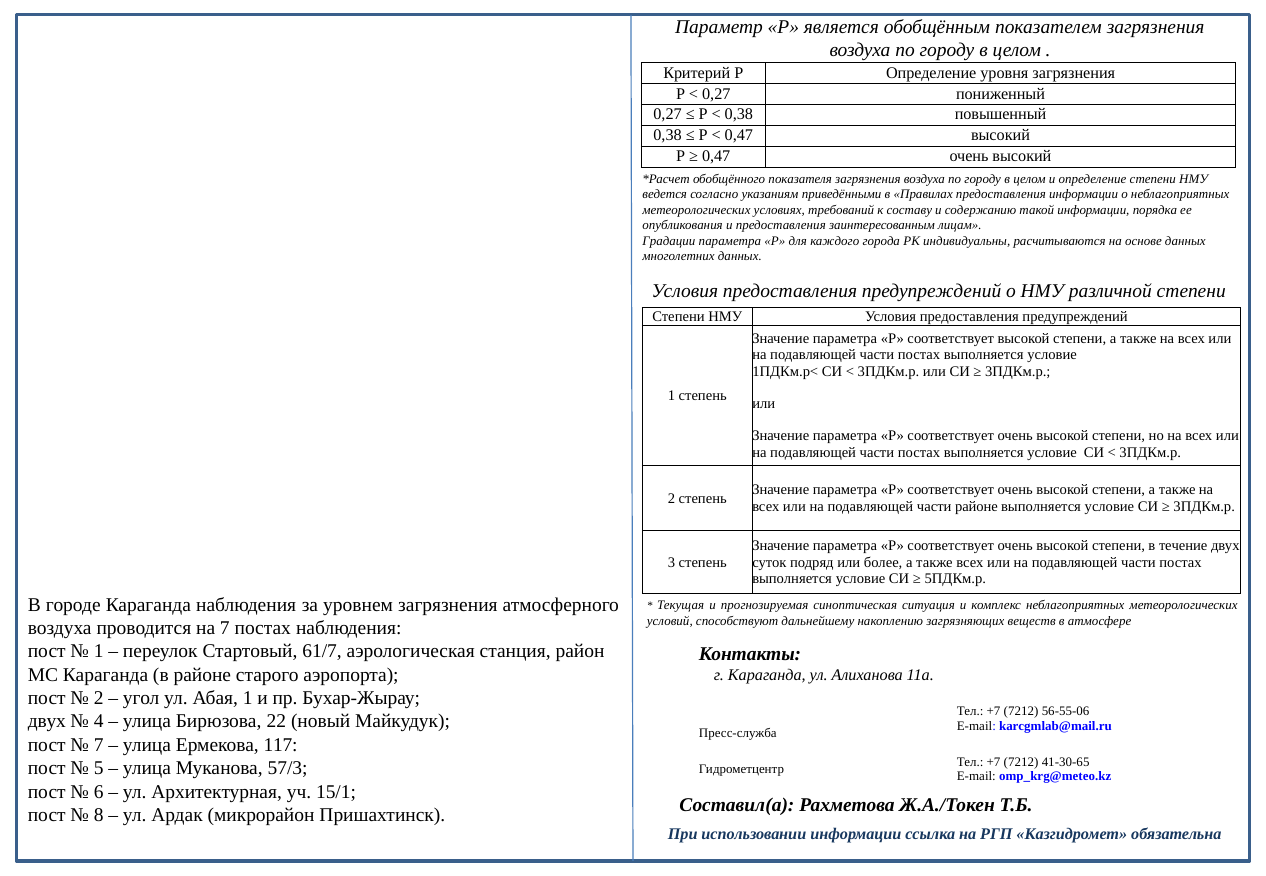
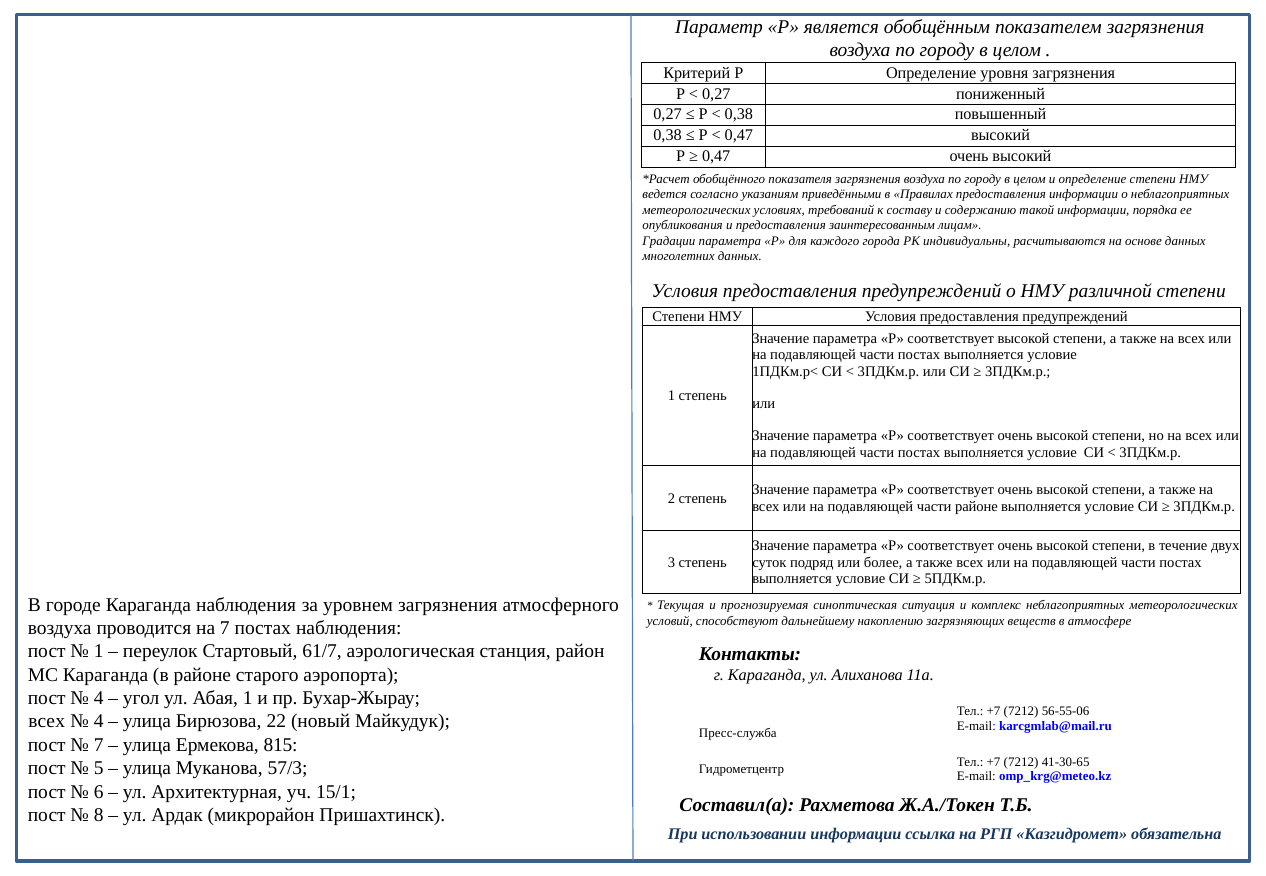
2: 2 -> 4 (99, 699)
двух: двух -> всех (47, 722)
117: 117 -> 815 (281, 745)
